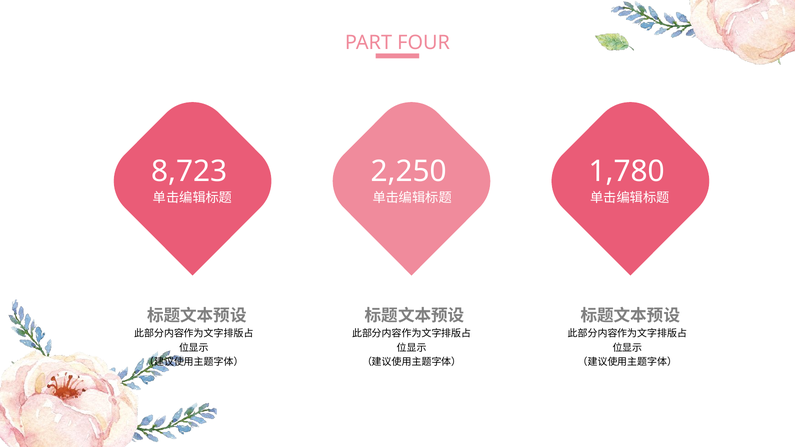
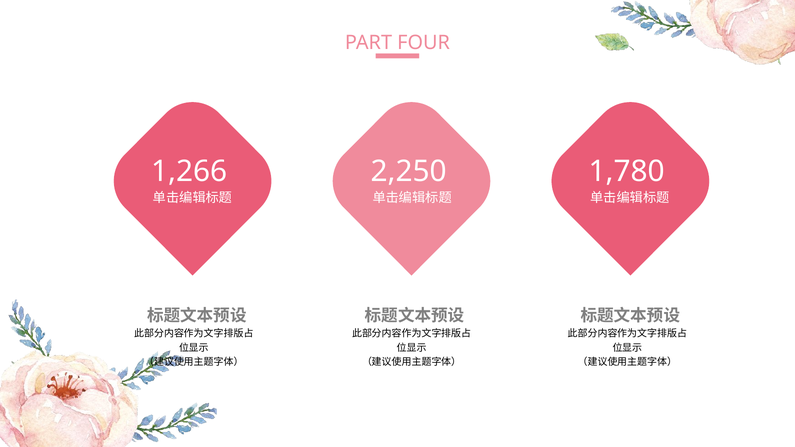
8,723: 8,723 -> 1,266 (189, 171)
